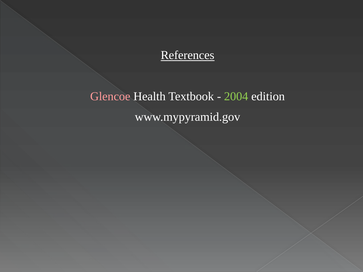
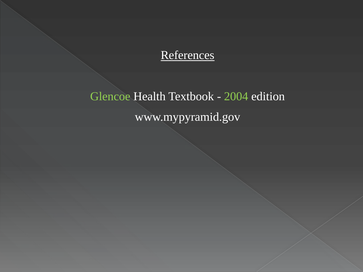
Glencoe colour: pink -> light green (110, 96)
